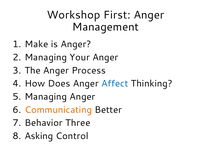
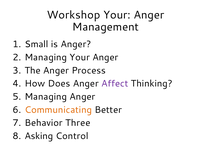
Workshop First: First -> Your (117, 15)
Make: Make -> Small (36, 44)
Affect colour: blue -> purple (115, 84)
